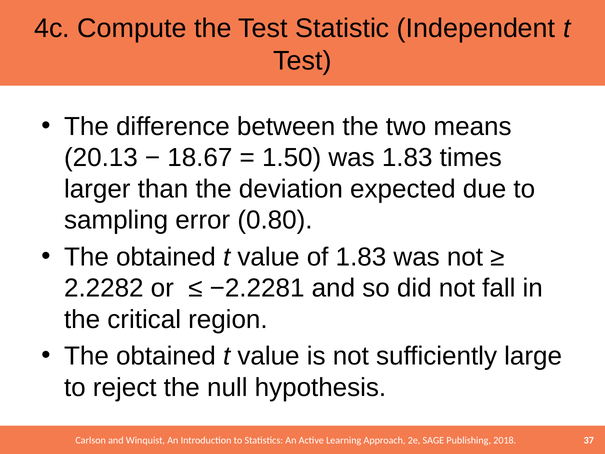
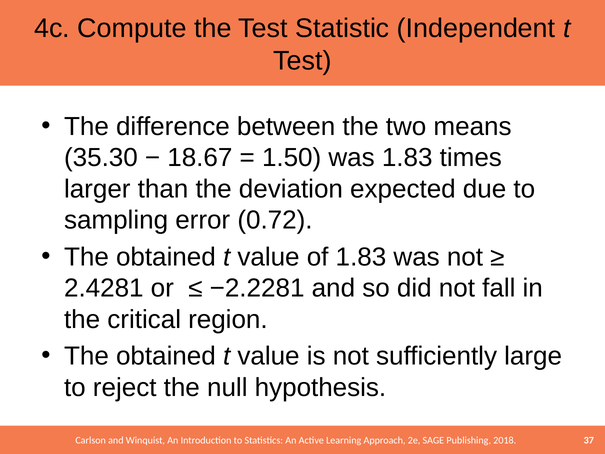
20.13: 20.13 -> 35.30 (101, 158)
0.80: 0.80 -> 0.72 (275, 220)
2.2282: 2.2282 -> 2.4281 (104, 288)
